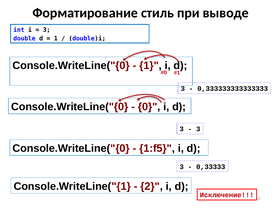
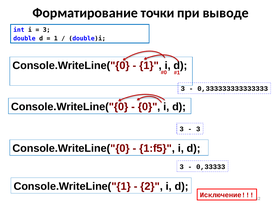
стиль: стиль -> точки (158, 13)
